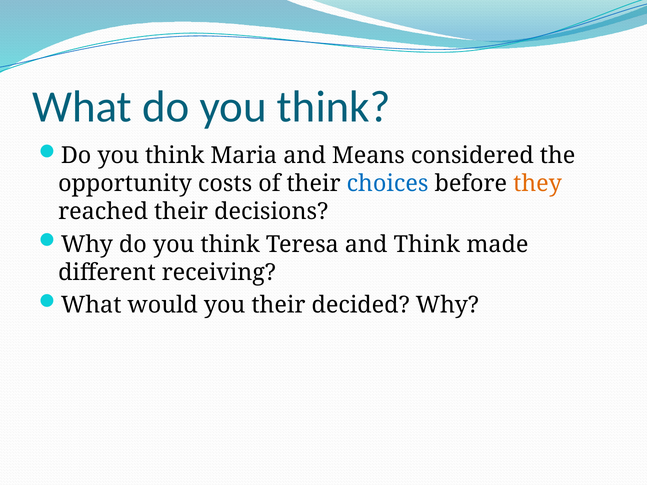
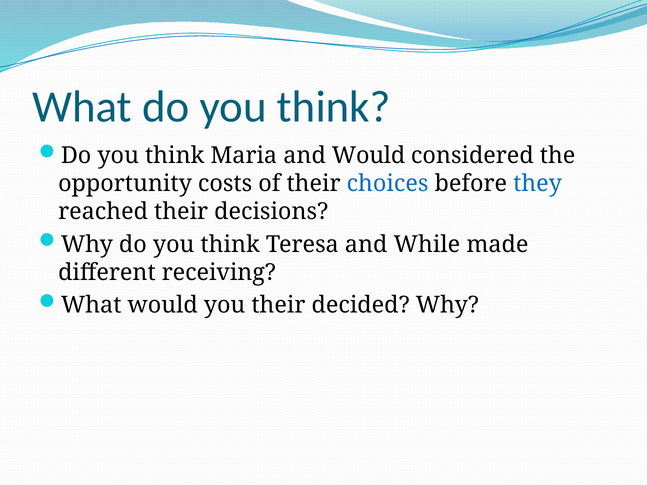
and Means: Means -> Would (369, 156)
they colour: orange -> blue (538, 184)
and Think: Think -> While (427, 244)
